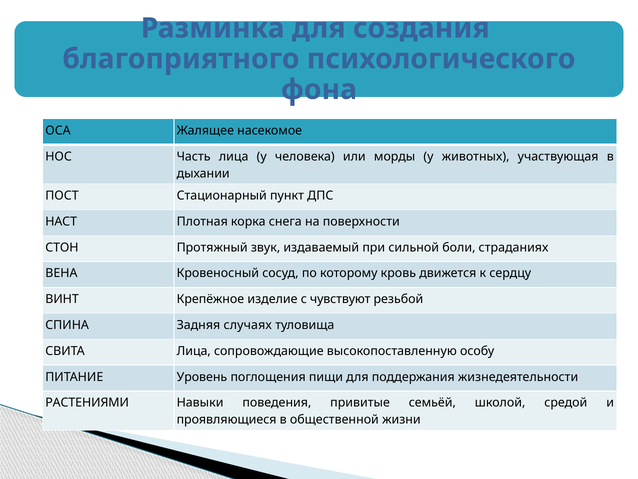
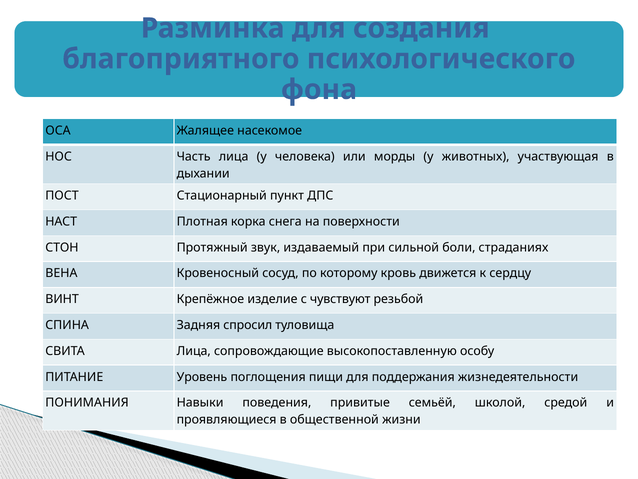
случаях: случаях -> спросил (248, 325)
РАСТЕНИЯМИ: РАСТЕНИЯМИ -> ПОНИМАНИЯ (87, 402)
